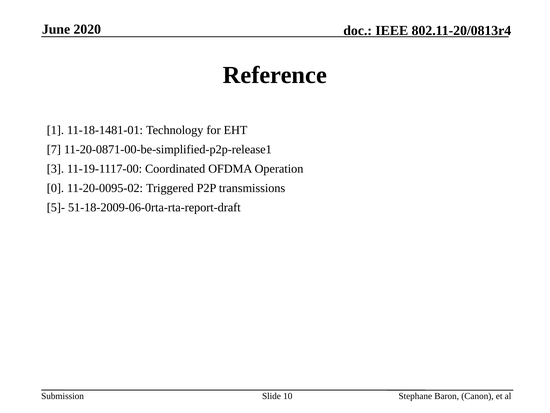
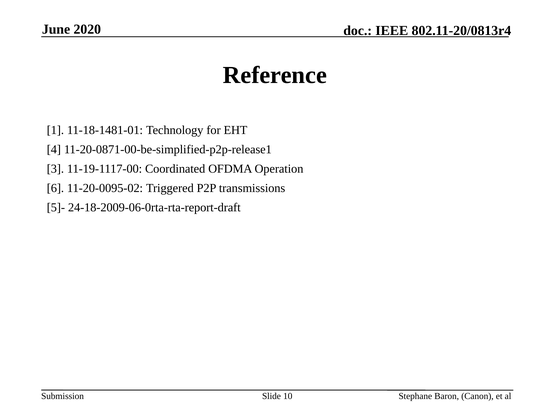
7: 7 -> 4 (54, 149)
0: 0 -> 6 (55, 188)
51-18-2009-06-0rta-rta-report-draft: 51-18-2009-06-0rta-rta-report-draft -> 24-18-2009-06-0rta-rta-report-draft (154, 207)
